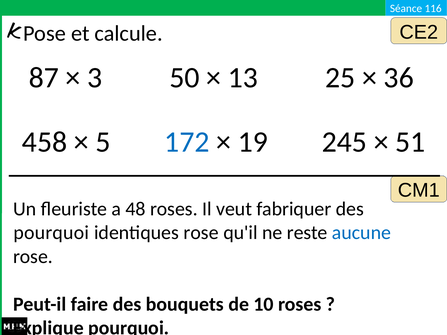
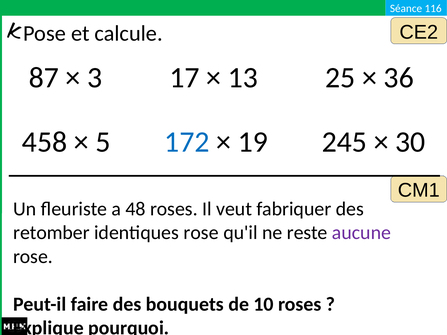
50: 50 -> 17 (184, 78)
51: 51 -> 30 (410, 142)
pourquoi: pourquoi -> retomber (51, 233)
aucune colour: blue -> purple (362, 233)
